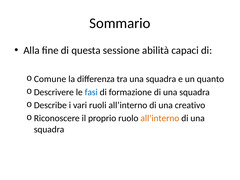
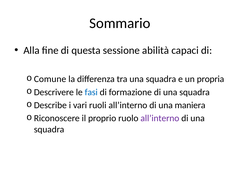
quanto: quanto -> propria (210, 79)
creativo: creativo -> maniera (190, 105)
all’interno colour: orange -> purple (160, 118)
